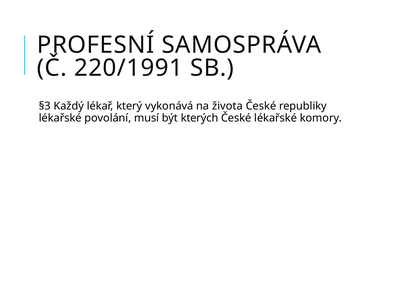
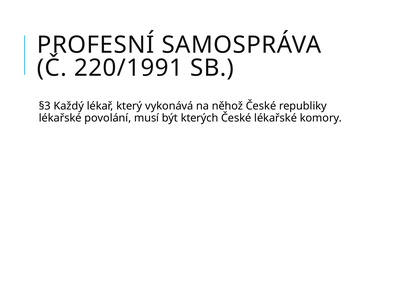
života: života -> něhož (227, 106)
